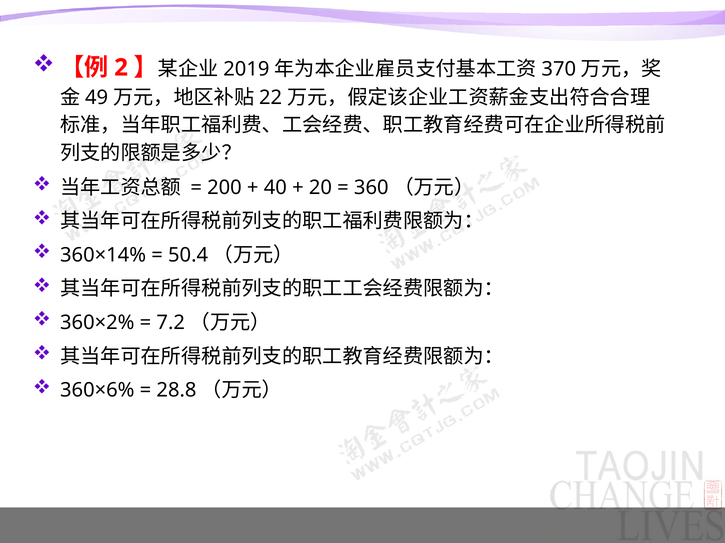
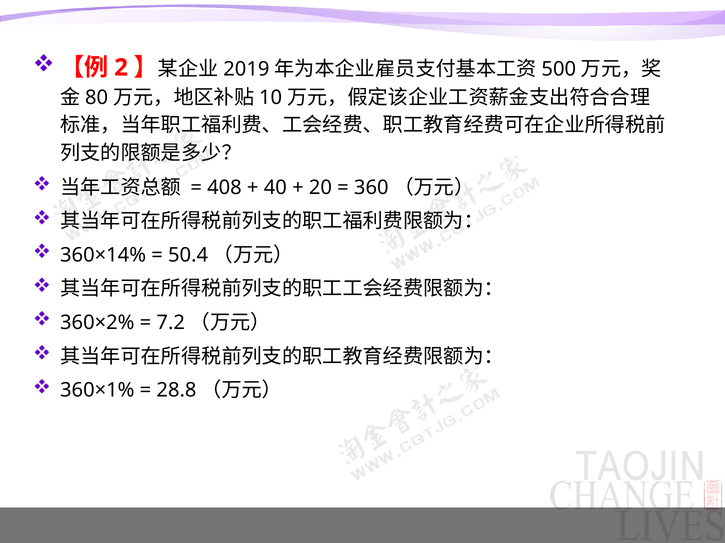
370: 370 -> 500 (559, 69)
49: 49 -> 80 (97, 98)
22: 22 -> 10 (271, 98)
200: 200 -> 408 (224, 188)
360×6%: 360×6% -> 360×1% (97, 391)
